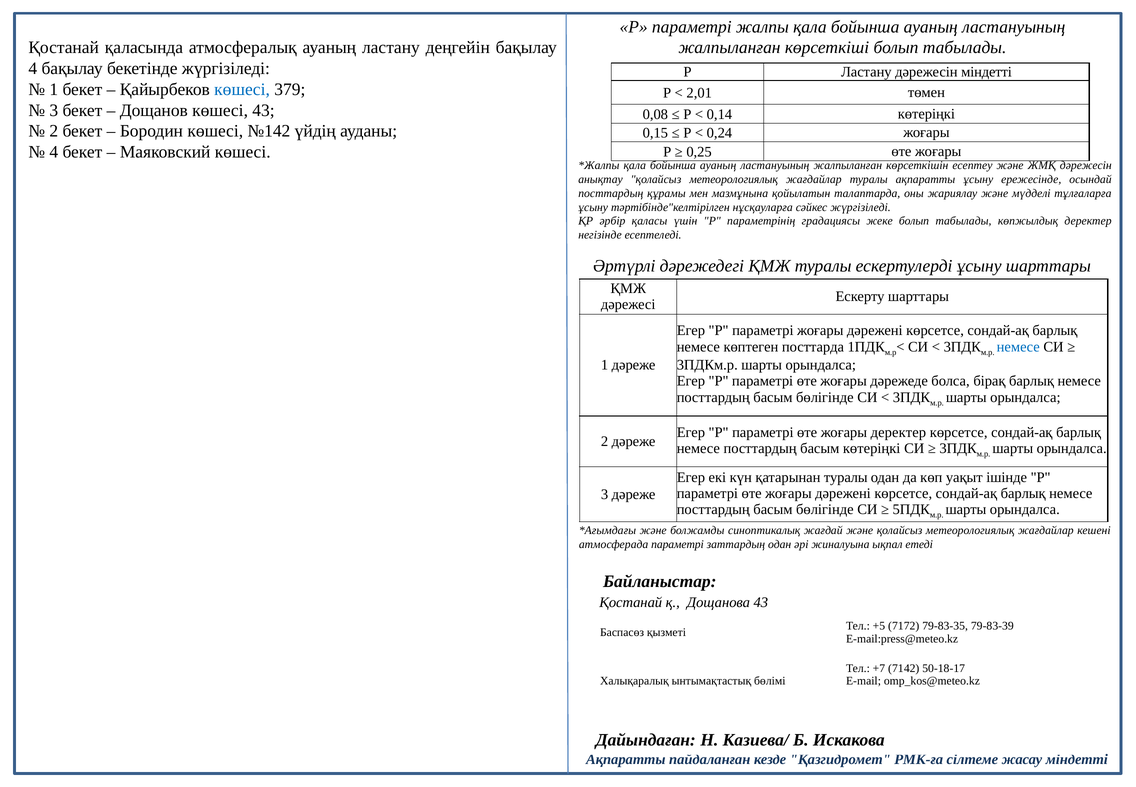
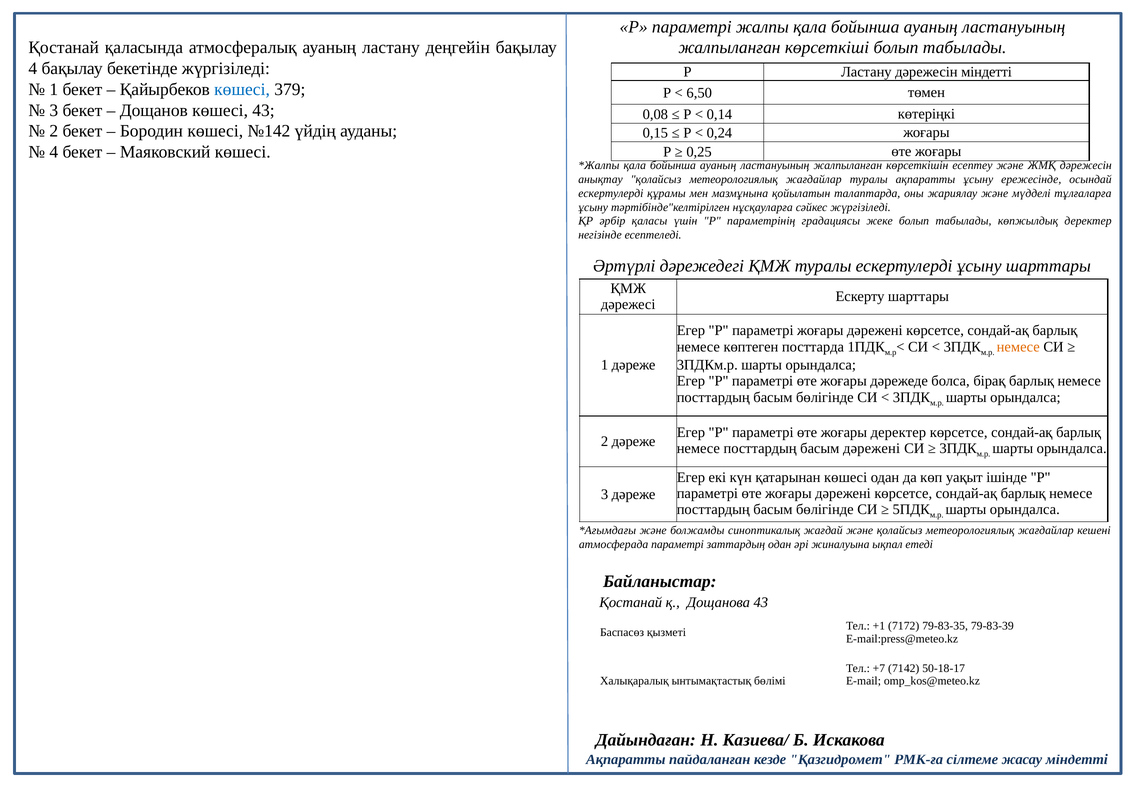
2,01: 2,01 -> 6,50 (699, 93)
посттардың: посттардың -> ескертулерді (611, 193)
немесе colour: blue -> orange (1018, 346)
басым көтеріңкі: көтеріңкі -> дәрежені (872, 448)
қатарынан туралы: туралы -> көшесі (846, 477)
+5: +5 -> +1 (879, 625)
